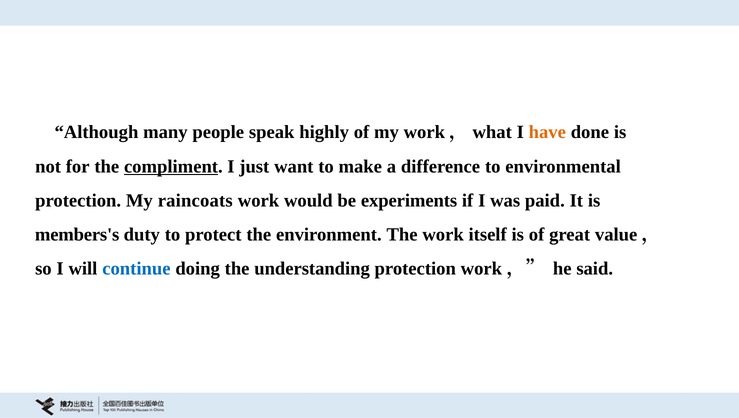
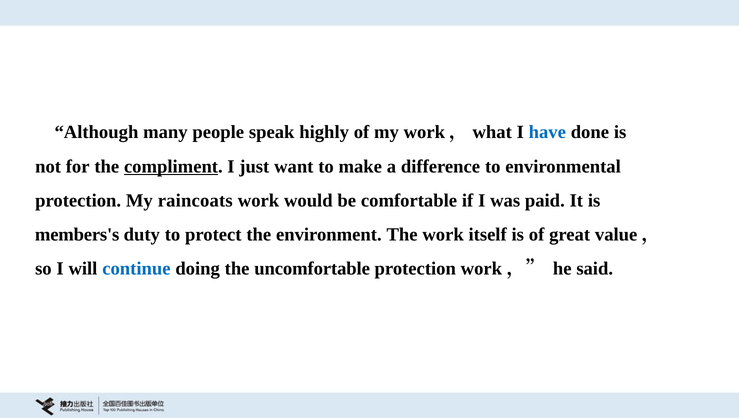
have colour: orange -> blue (547, 132)
experiments: experiments -> comfortable (409, 200)
understanding: understanding -> uncomfortable (312, 269)
